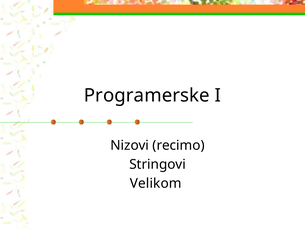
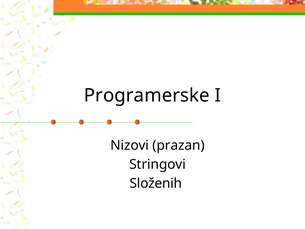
recimo: recimo -> prazan (179, 145)
Velikom: Velikom -> Složenih (156, 183)
